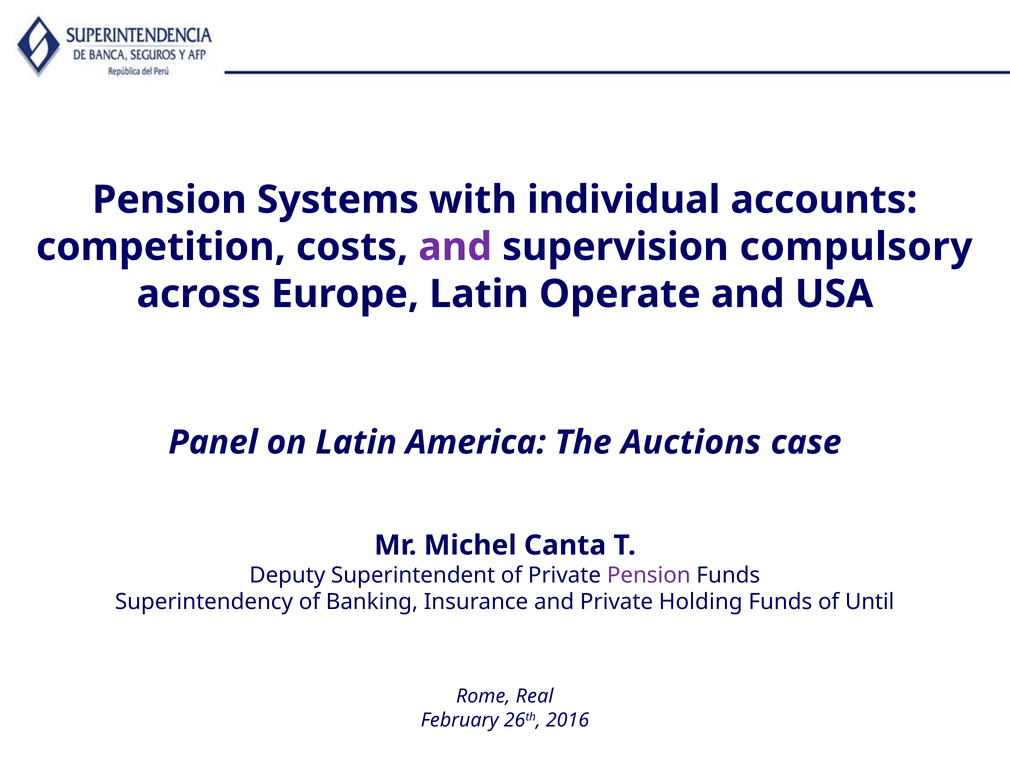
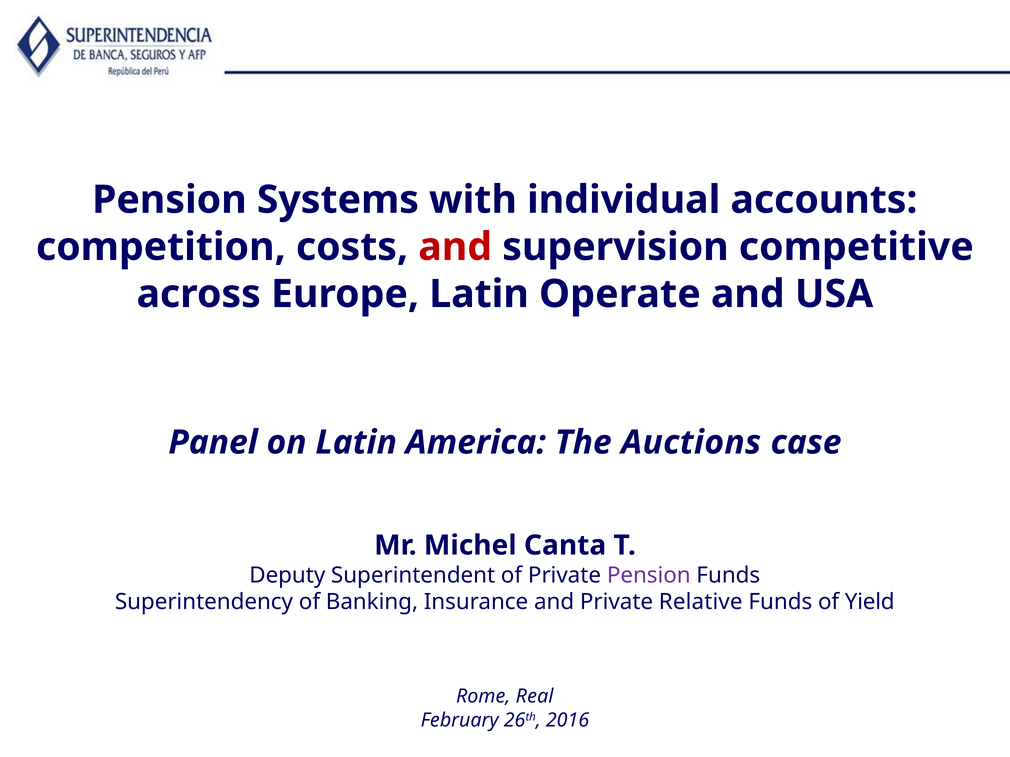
and colour: purple -> red (455, 247)
compulsory: compulsory -> competitive (856, 247)
Holding: Holding -> Relative (701, 602)
Until: Until -> Yield (870, 602)
